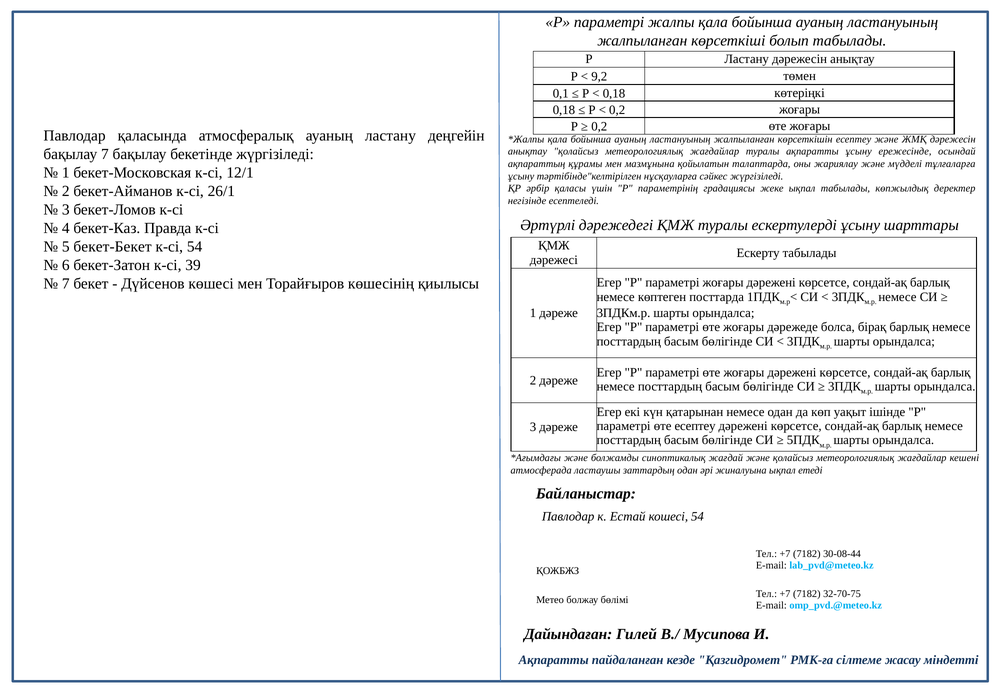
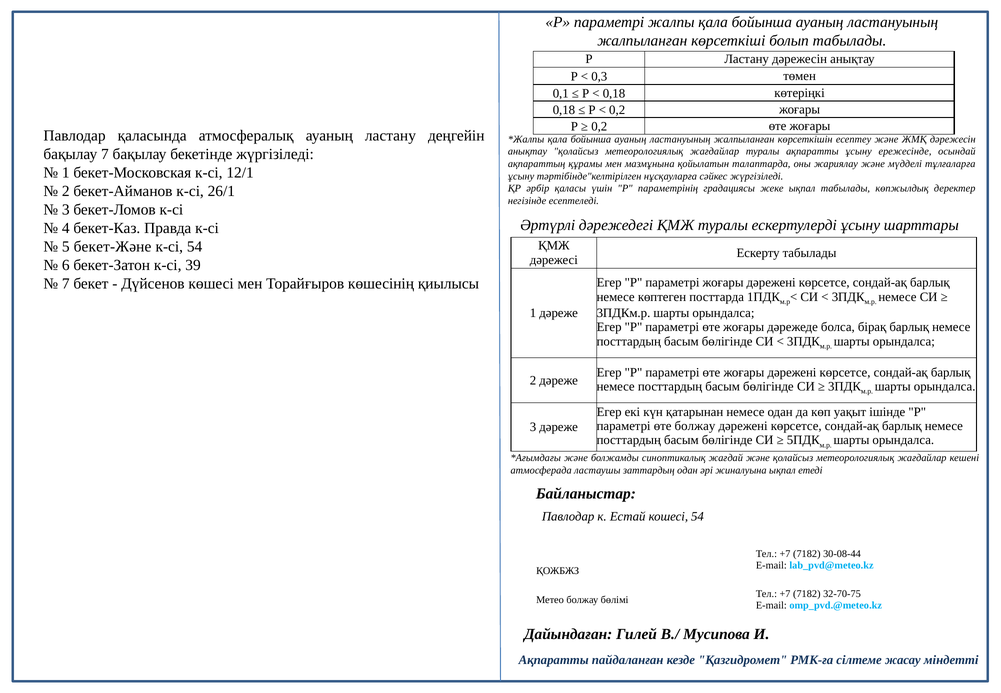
9,2: 9,2 -> 0,3 (599, 76)
бекет-Бекет: бекет-Бекет -> бекет-Және (113, 247)
өте есептеу: есептеу -> болжау (695, 426)
